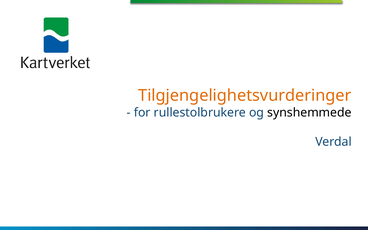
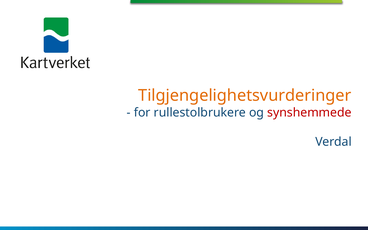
synshemmede colour: black -> red (309, 112)
